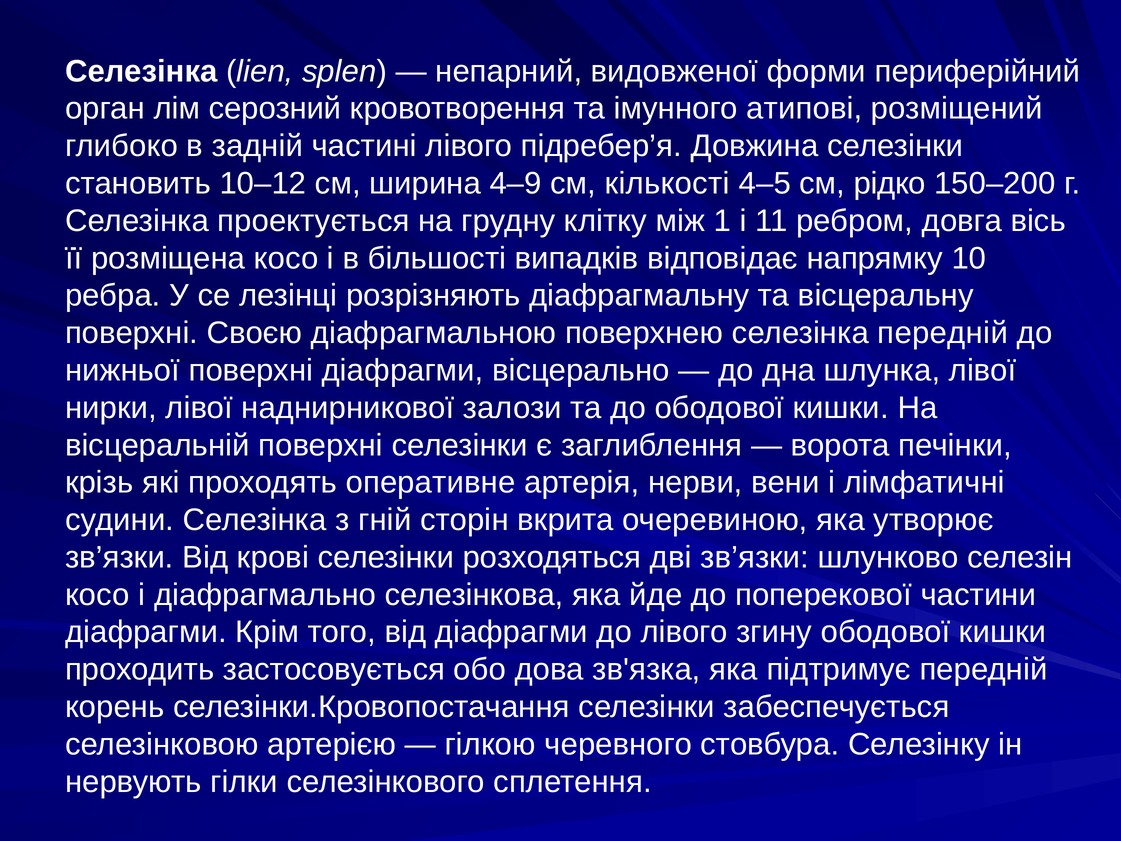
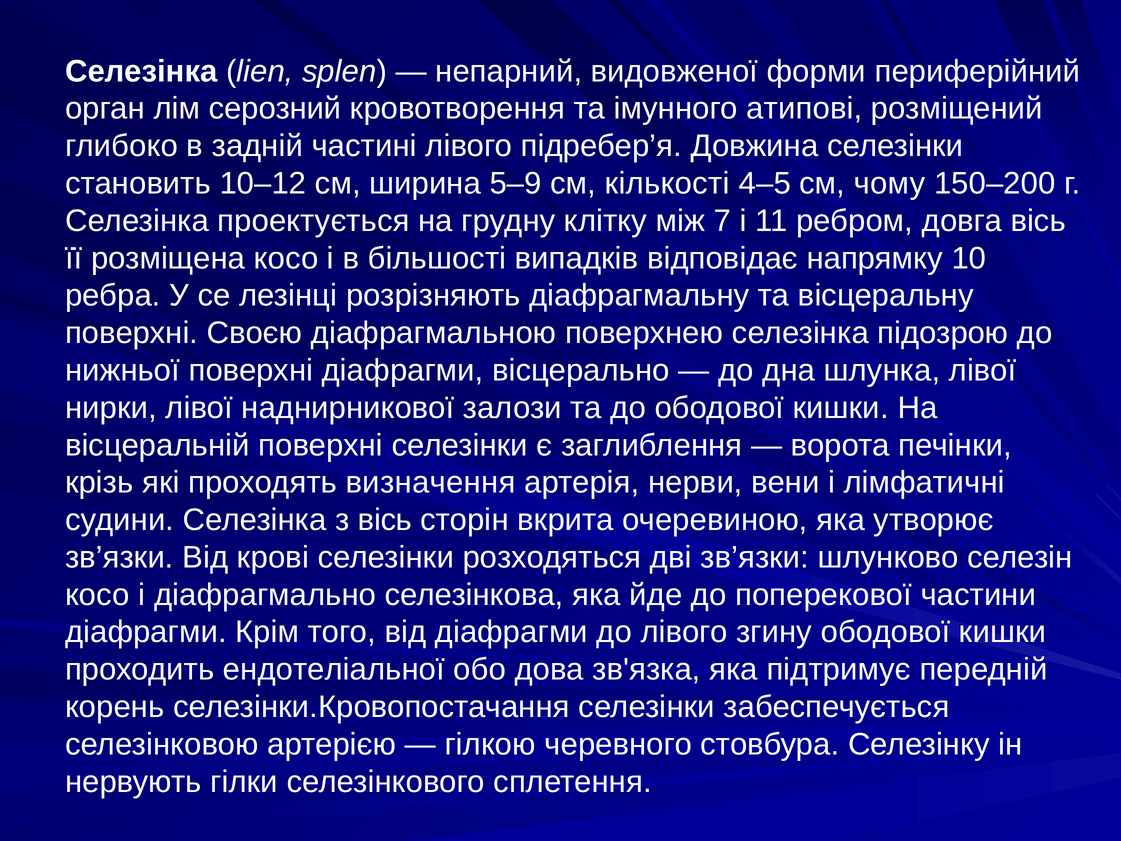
4–9: 4–9 -> 5–9 (516, 183)
рідко: рідко -> чому (889, 183)
1: 1 -> 7 (722, 221)
селезінка передній: передній -> підозрою (943, 333)
оперативне: оперативне -> визначення (431, 482)
з гній: гній -> вісь (385, 520)
застосовується: застосовується -> ендотеліальної (334, 669)
